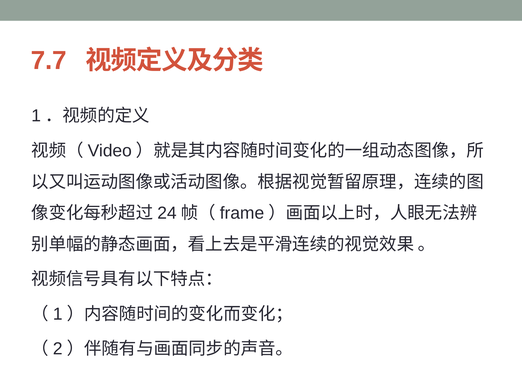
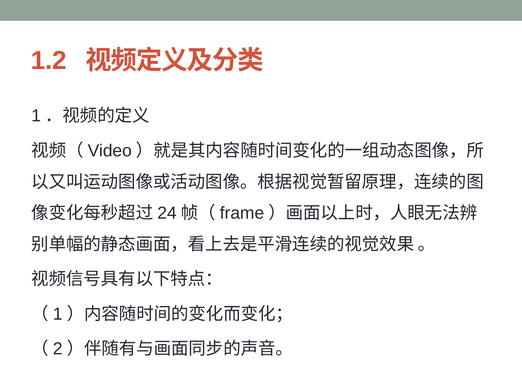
7.7: 7.7 -> 1.2 (49, 61)
